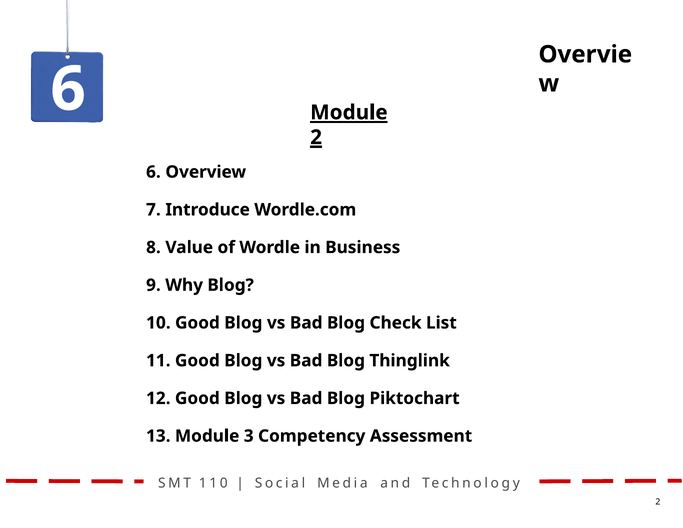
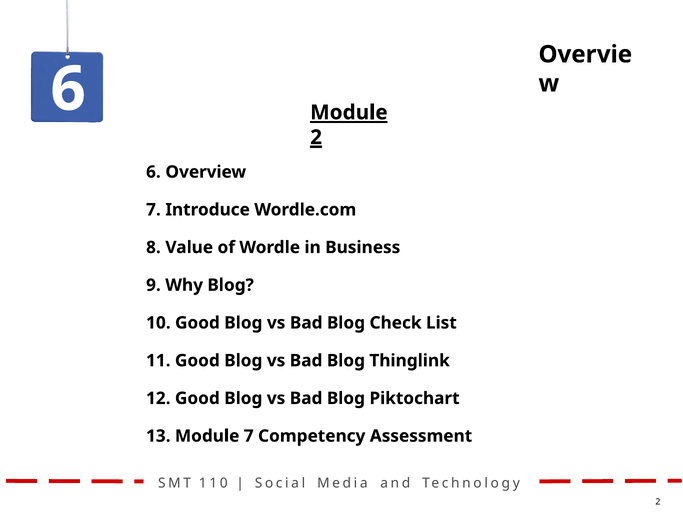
Module 3: 3 -> 7 (249, 436)
